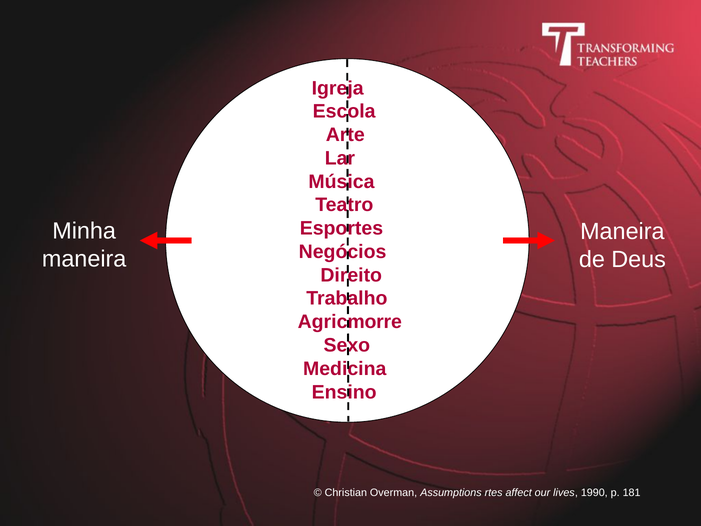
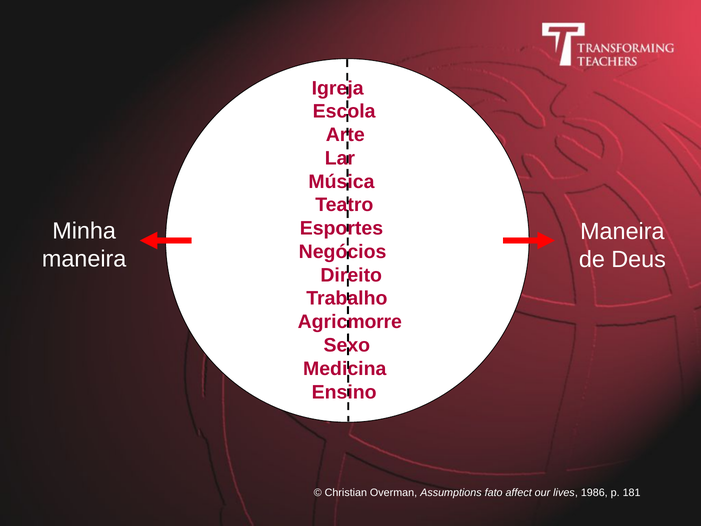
Assumptions rtes: rtes -> fato (494, 493)
1990: 1990 -> 1986 (594, 493)
